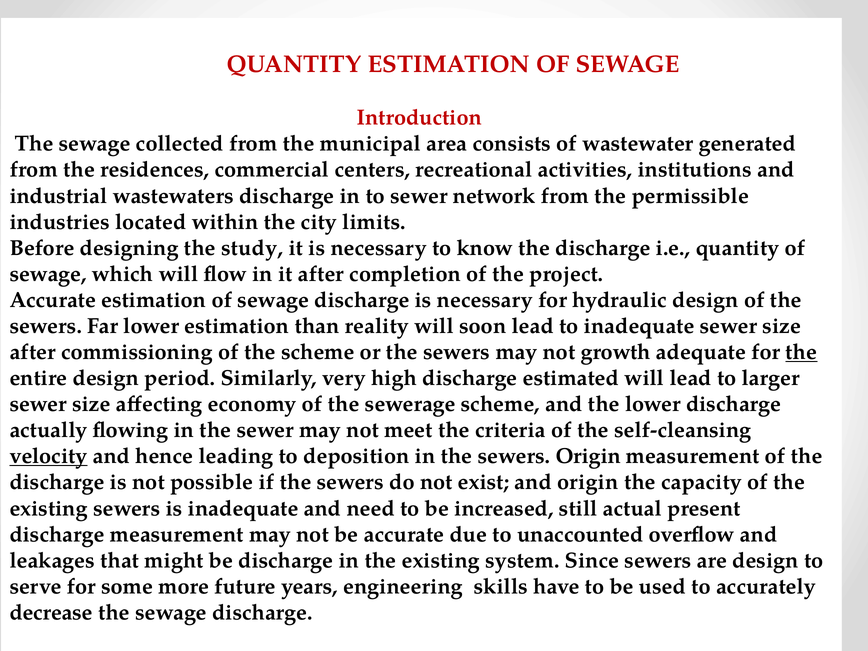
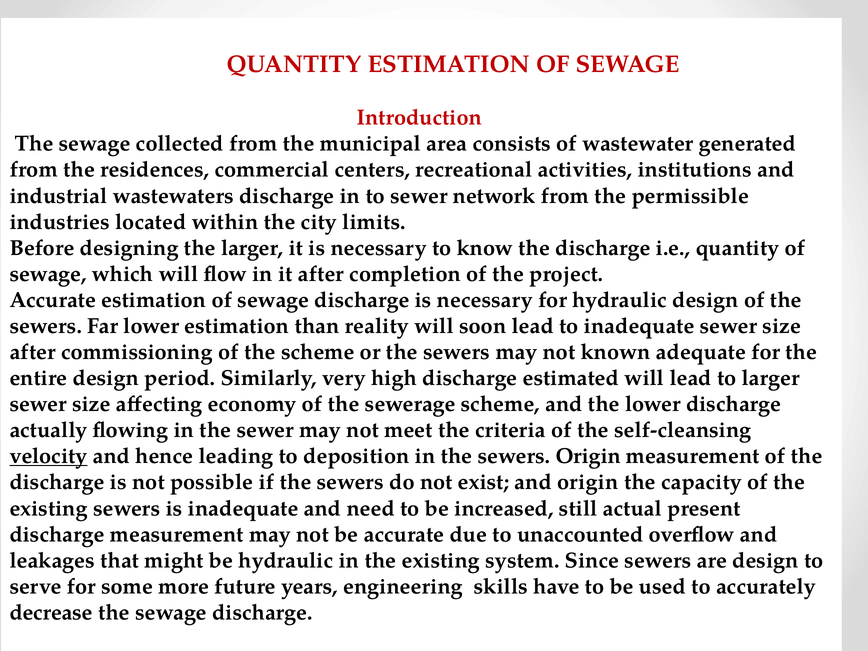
the study: study -> larger (252, 248)
growth: growth -> known (616, 352)
the underline: present -> none (801, 352)
be discharge: discharge -> hydraulic (286, 560)
